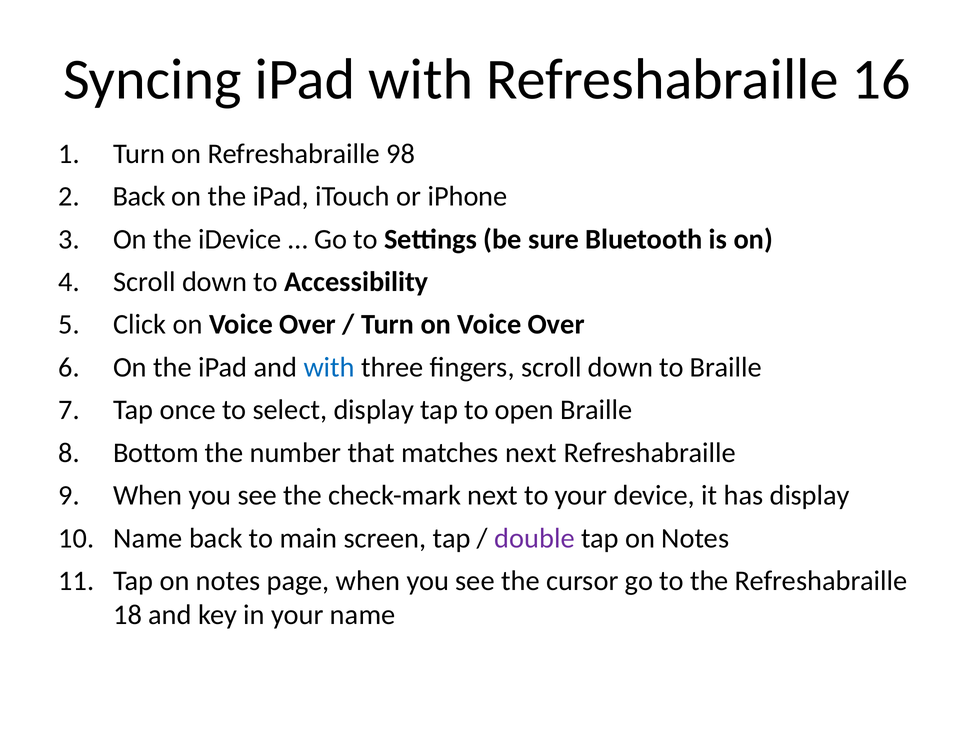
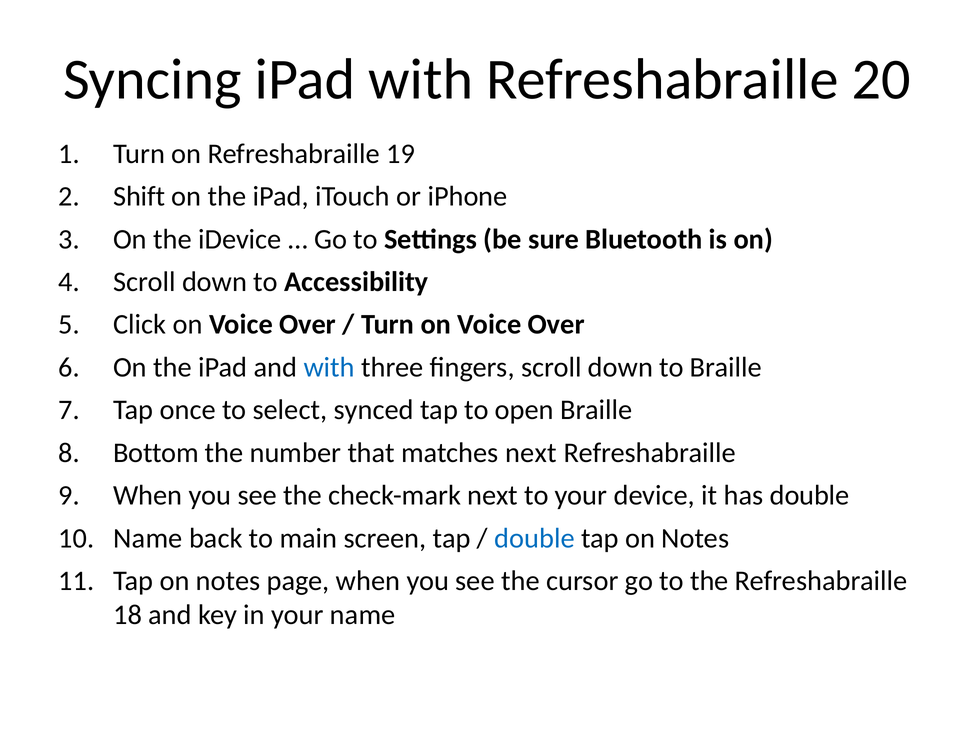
16: 16 -> 20 (881, 80)
98: 98 -> 19 (401, 154)
Back: Back -> Shift (139, 197)
select display: display -> synced (374, 410)
has display: display -> double (810, 496)
double colour: purple -> blue (535, 539)
